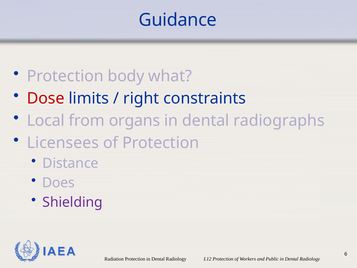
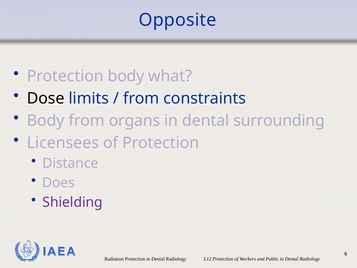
Guidance: Guidance -> Opposite (178, 20)
Dose colour: red -> black (46, 98)
right: right -> from (141, 98)
Local: Local -> Body (46, 120)
radiographs: radiographs -> surrounding (279, 120)
